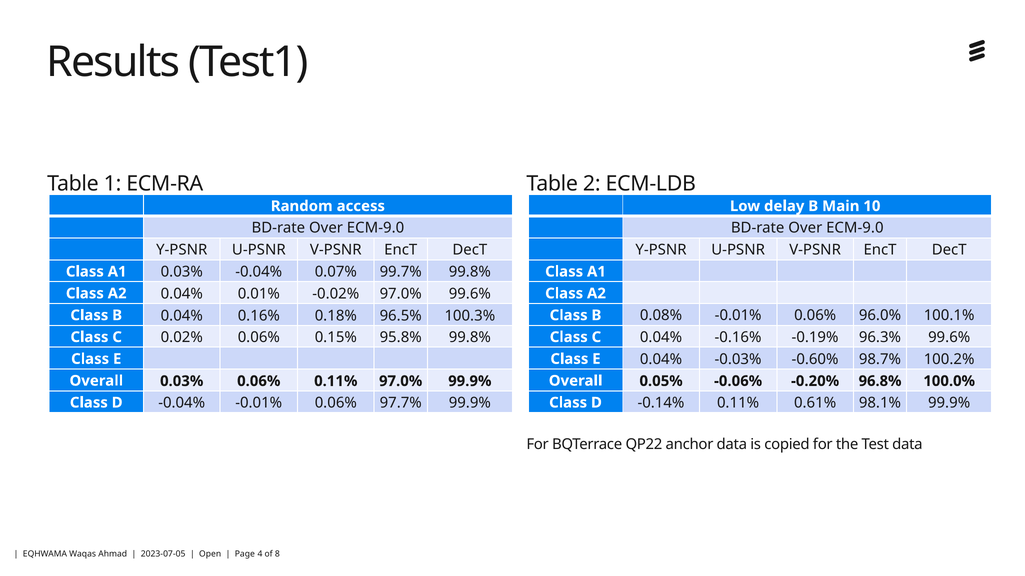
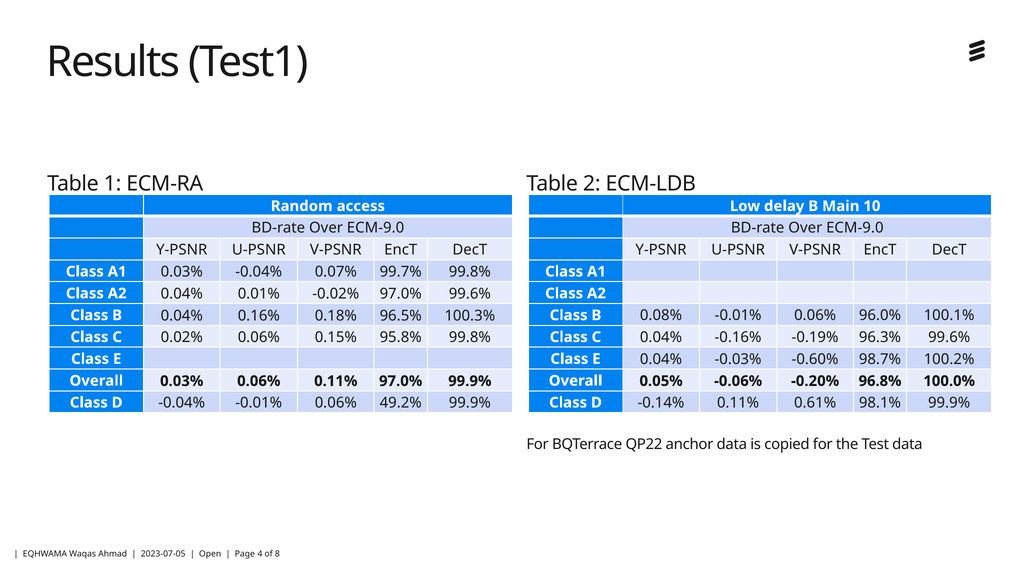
97.7%: 97.7% -> 49.2% (401, 403)
